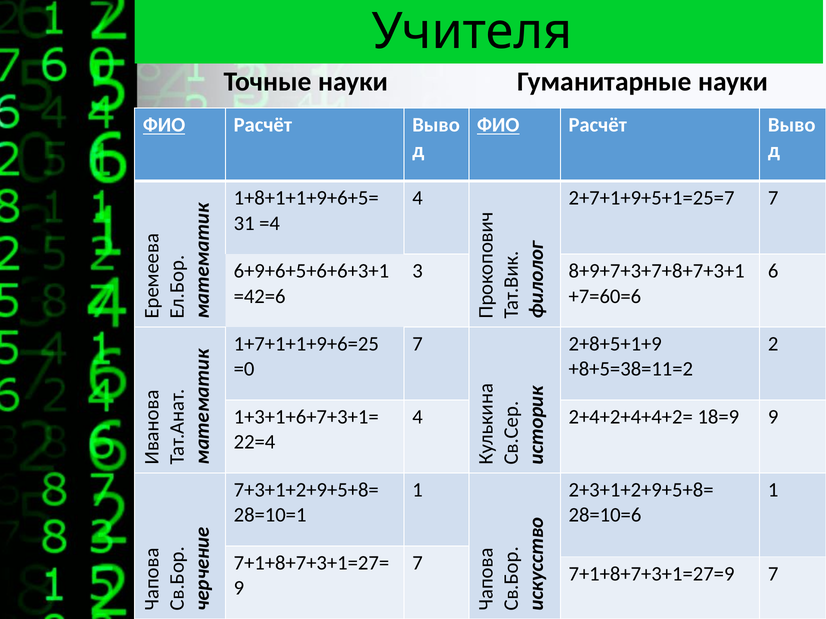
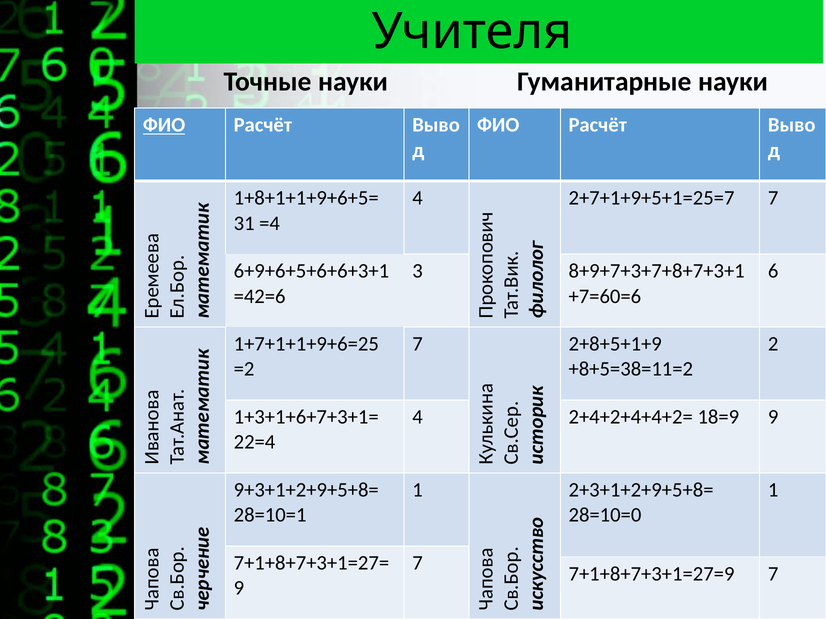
ФИО underline: present -> none (498, 125)
=0: =0 -> =2 (244, 369)
7+3+1+2+9+5+8=: 7+3+1+2+9+5+8= -> 9+3+1+2+9+5+8= (306, 490)
28=10=6: 28=10=6 -> 28=10=0 (605, 515)
